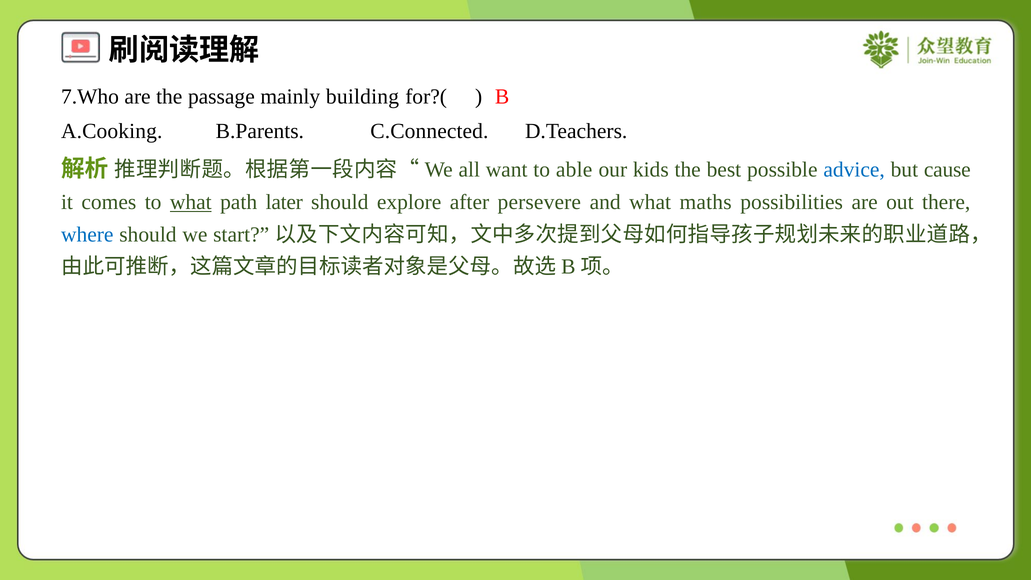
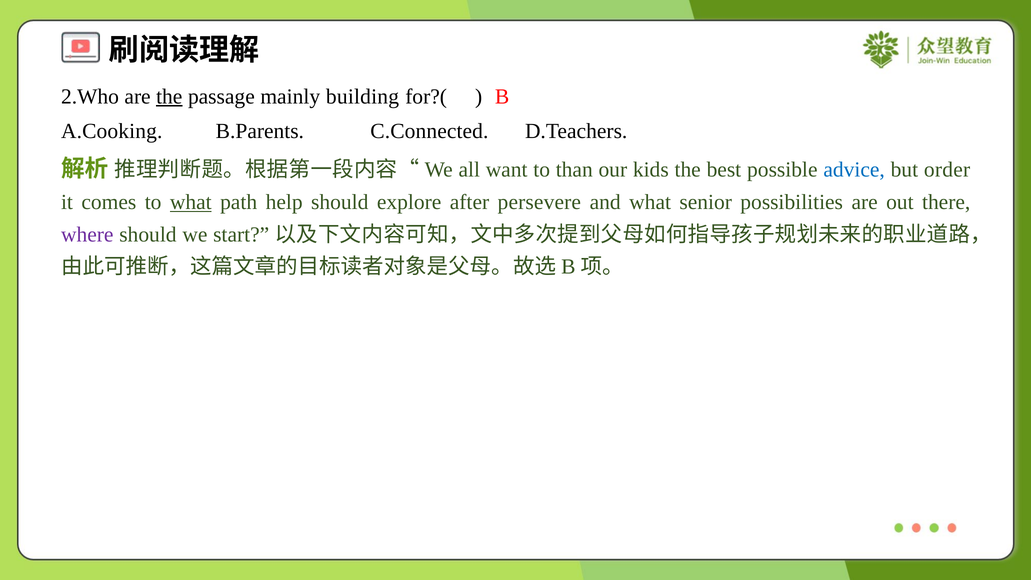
7.Who: 7.Who -> 2.Who (90, 97)
the underline: none -> present (169, 97)
able: able -> than (574, 170)
cause: cause -> order (947, 170)
later: later -> help (284, 202)
maths: maths -> senior (706, 202)
where colour: blue -> purple (87, 234)
